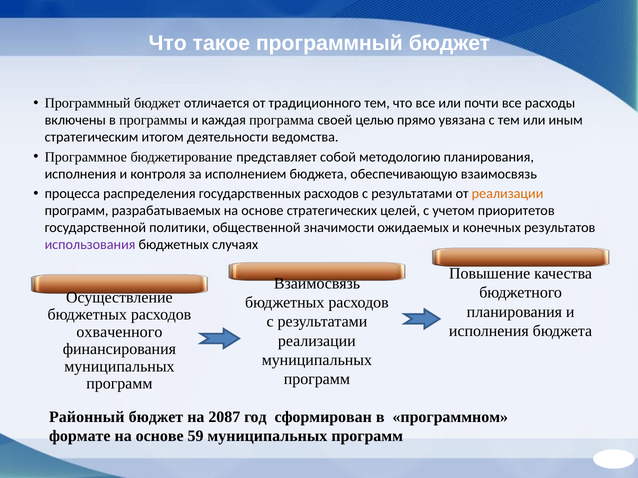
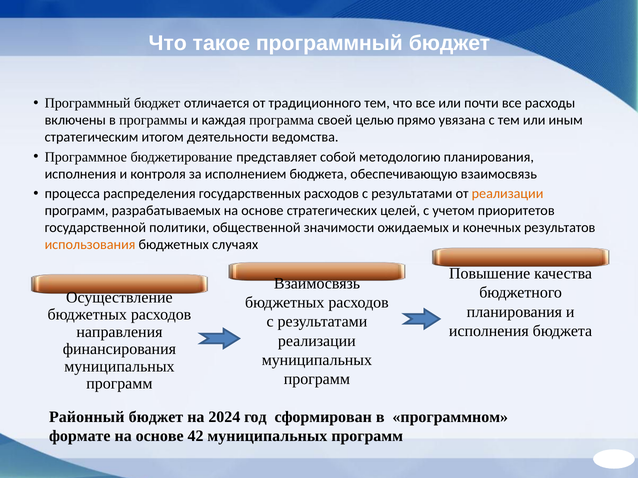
использования colour: purple -> orange (90, 245)
охваченного: охваченного -> направления (119, 332)
2087: 2087 -> 2024 (224, 418)
59: 59 -> 42 (196, 436)
